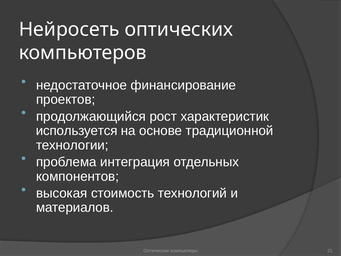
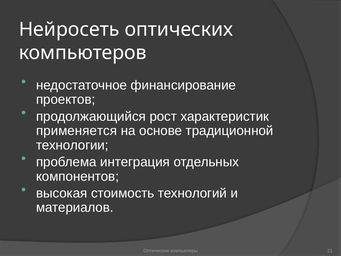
используется: используется -> применяется (77, 131)
